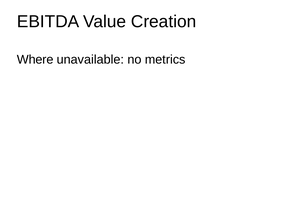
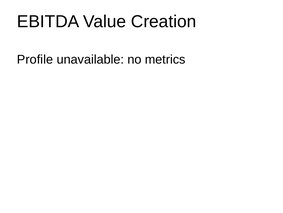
Where: Where -> Profile (35, 59)
